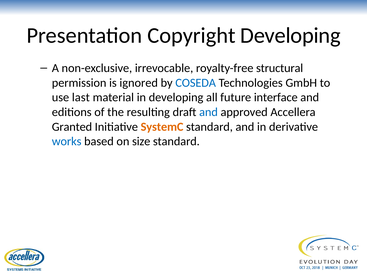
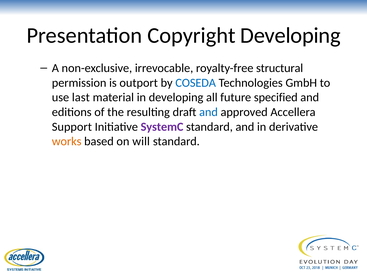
ignored: ignored -> outport (139, 83)
interface: interface -> specified (276, 98)
Granted: Granted -> Support (72, 127)
SystemC colour: orange -> purple (162, 127)
works colour: blue -> orange (67, 142)
size: size -> will (141, 142)
